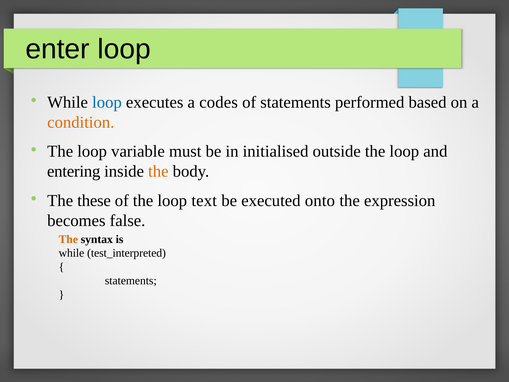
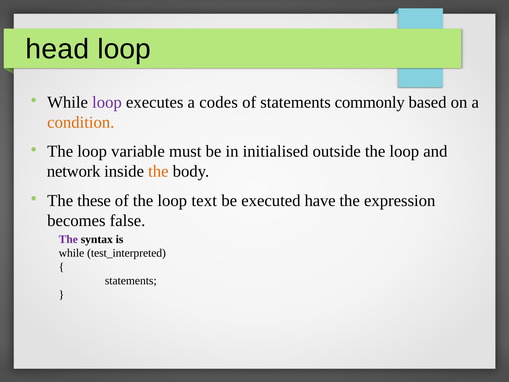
enter: enter -> head (57, 49)
loop colour: blue -> purple (107, 102)
performed: performed -> commonly (370, 102)
entering: entering -> network (74, 171)
onto: onto -> have (320, 200)
The colour: orange -> purple (68, 239)
